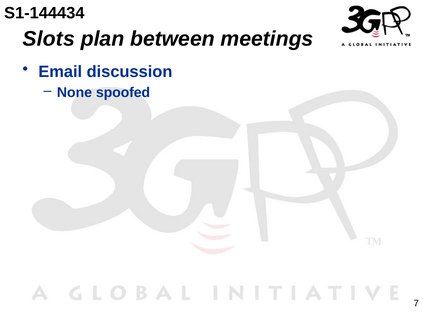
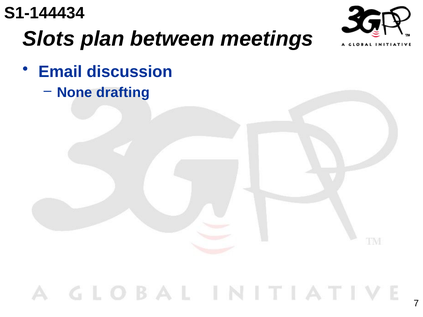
spoofed: spoofed -> drafting (123, 93)
